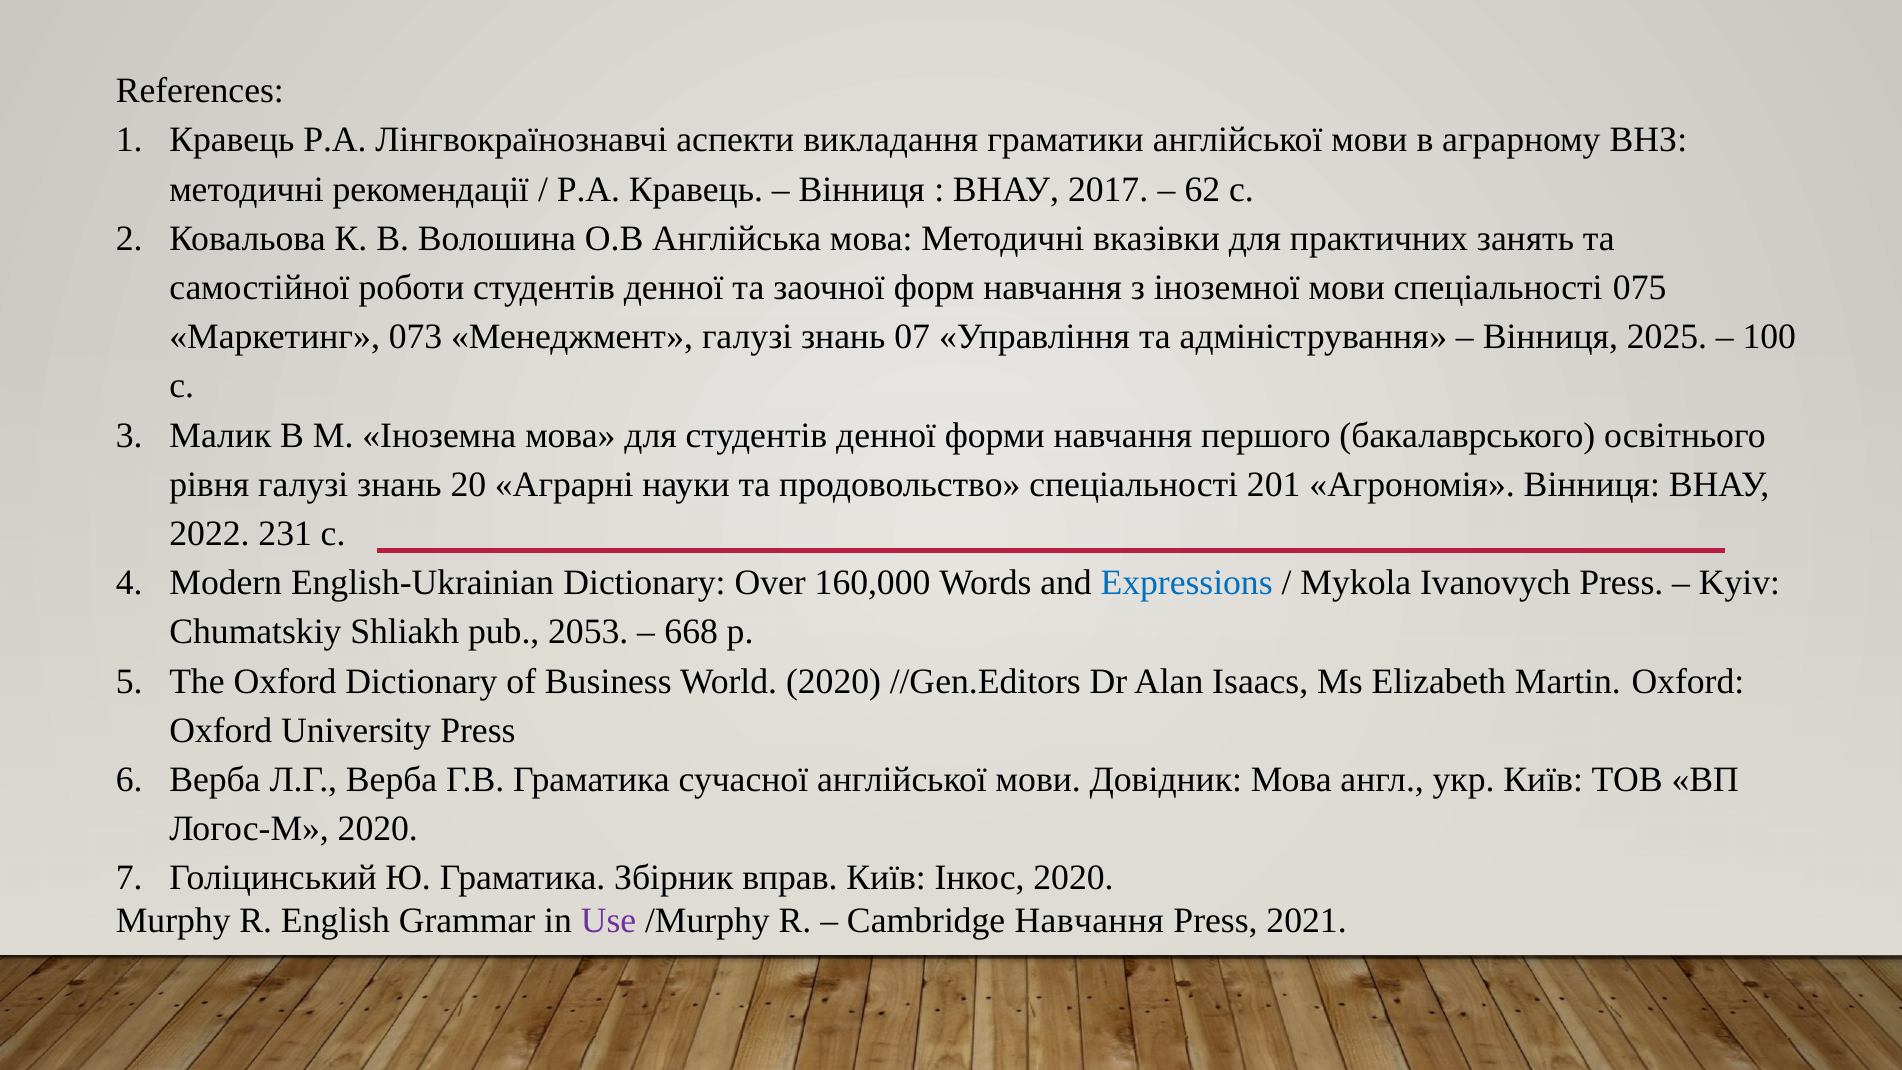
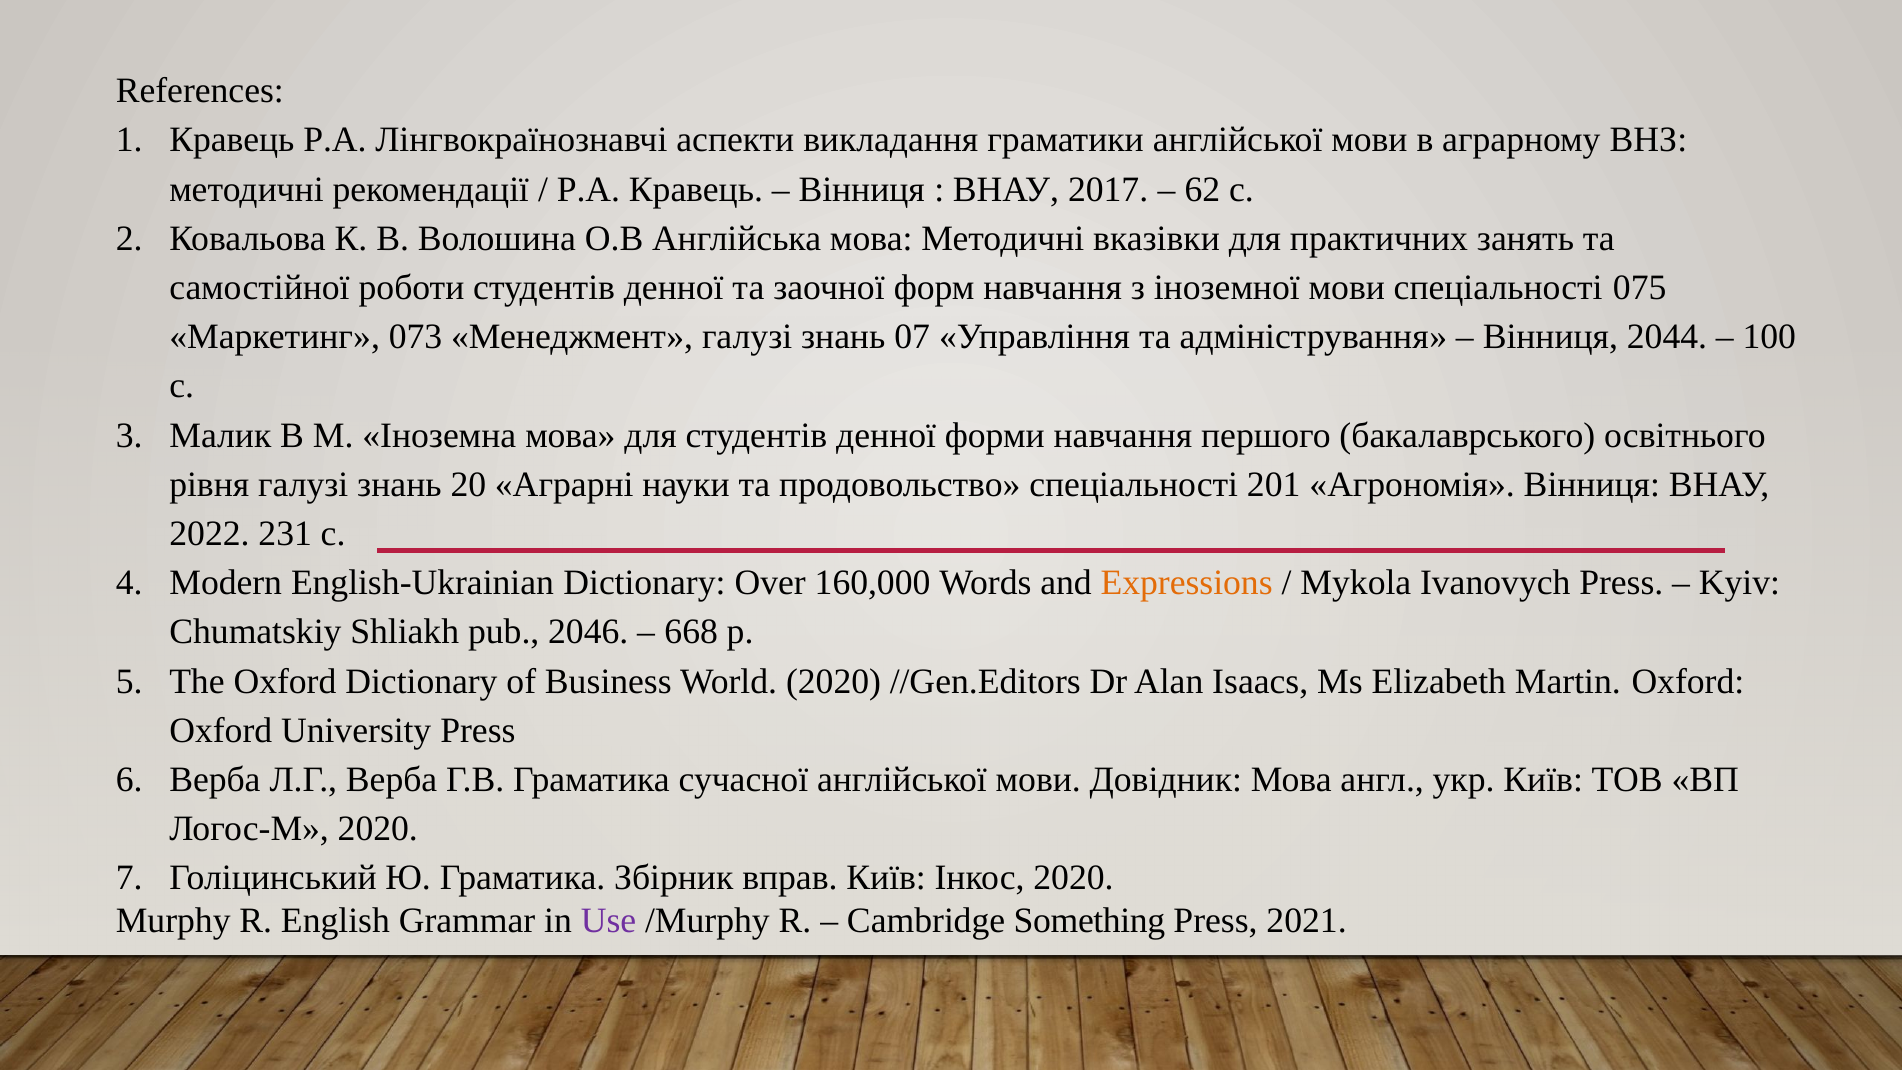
2025: 2025 -> 2044 (1667, 337)
Expressions colour: blue -> orange (1187, 583)
2053: 2053 -> 2046 (588, 632)
Cambridge Навчання: Навчання -> Something (1090, 921)
